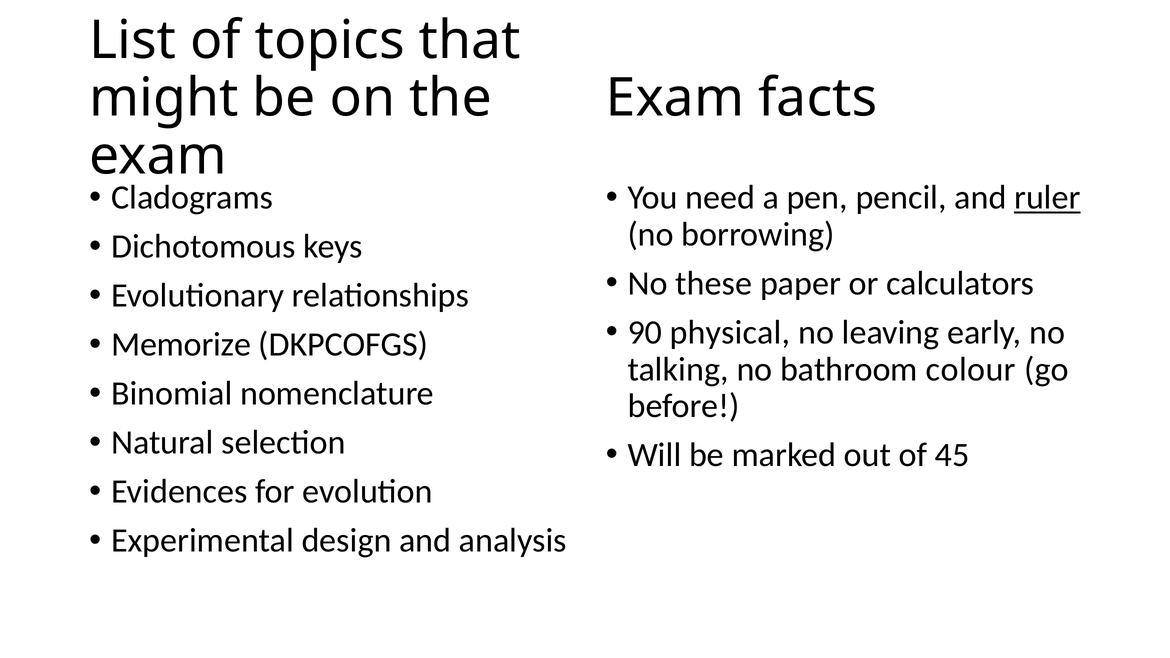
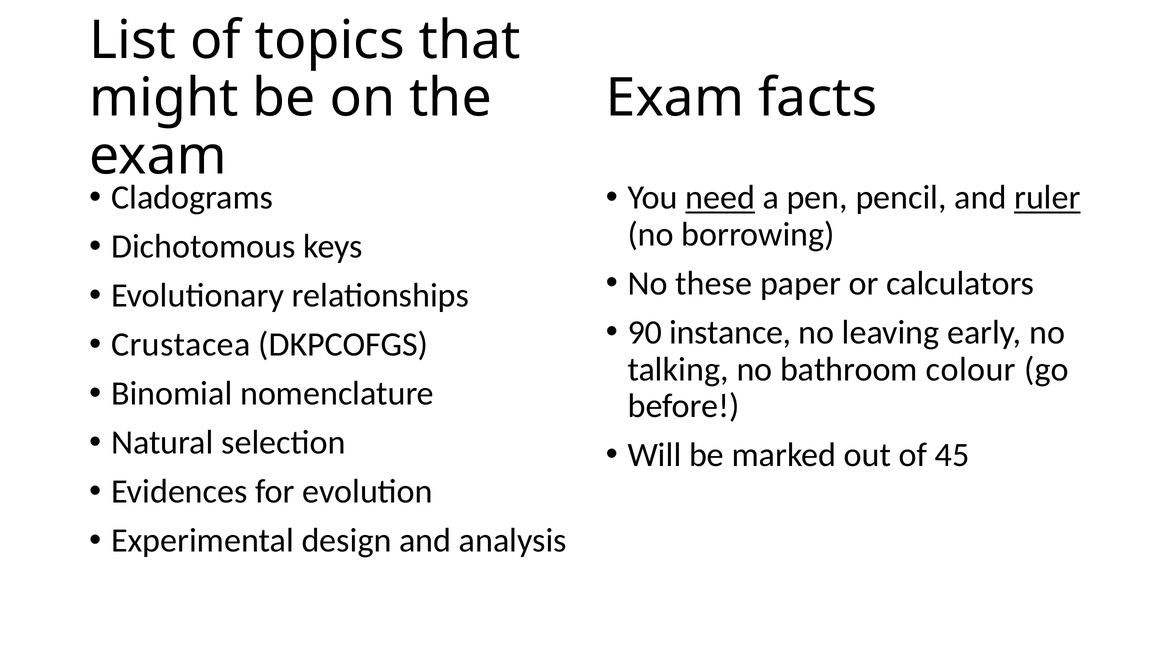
need underline: none -> present (720, 198)
physical: physical -> instance (730, 333)
Memorize: Memorize -> Crustacea (181, 345)
